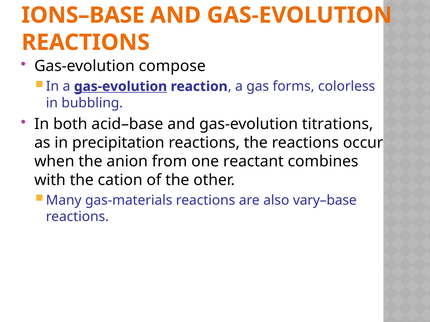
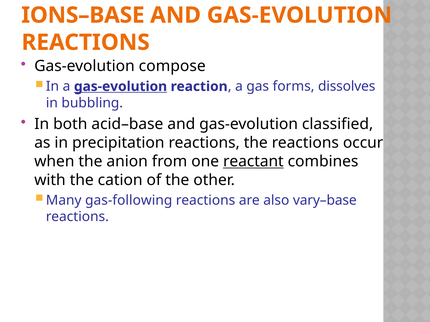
colorless: colorless -> dissolves (347, 87)
titrations: titrations -> classified (338, 124)
reactant underline: none -> present (253, 162)
gas-materials: gas-materials -> gas-following (129, 201)
